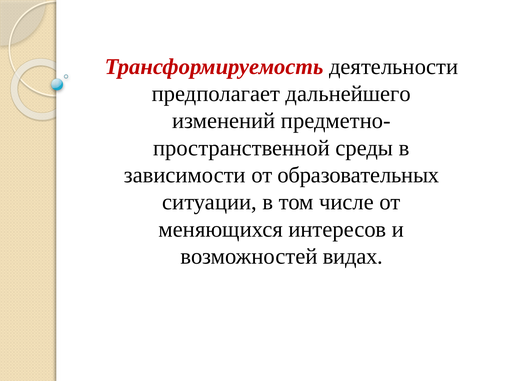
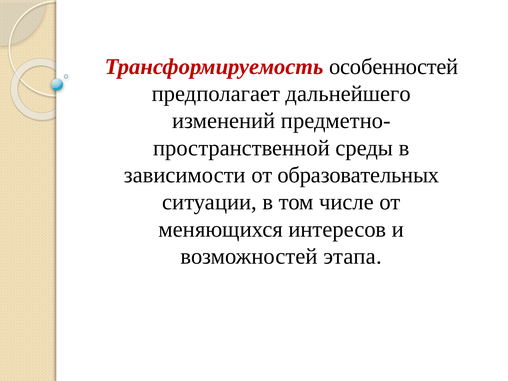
деятельности: деятельности -> особенностей (394, 67)
видах: видах -> этапа (353, 256)
